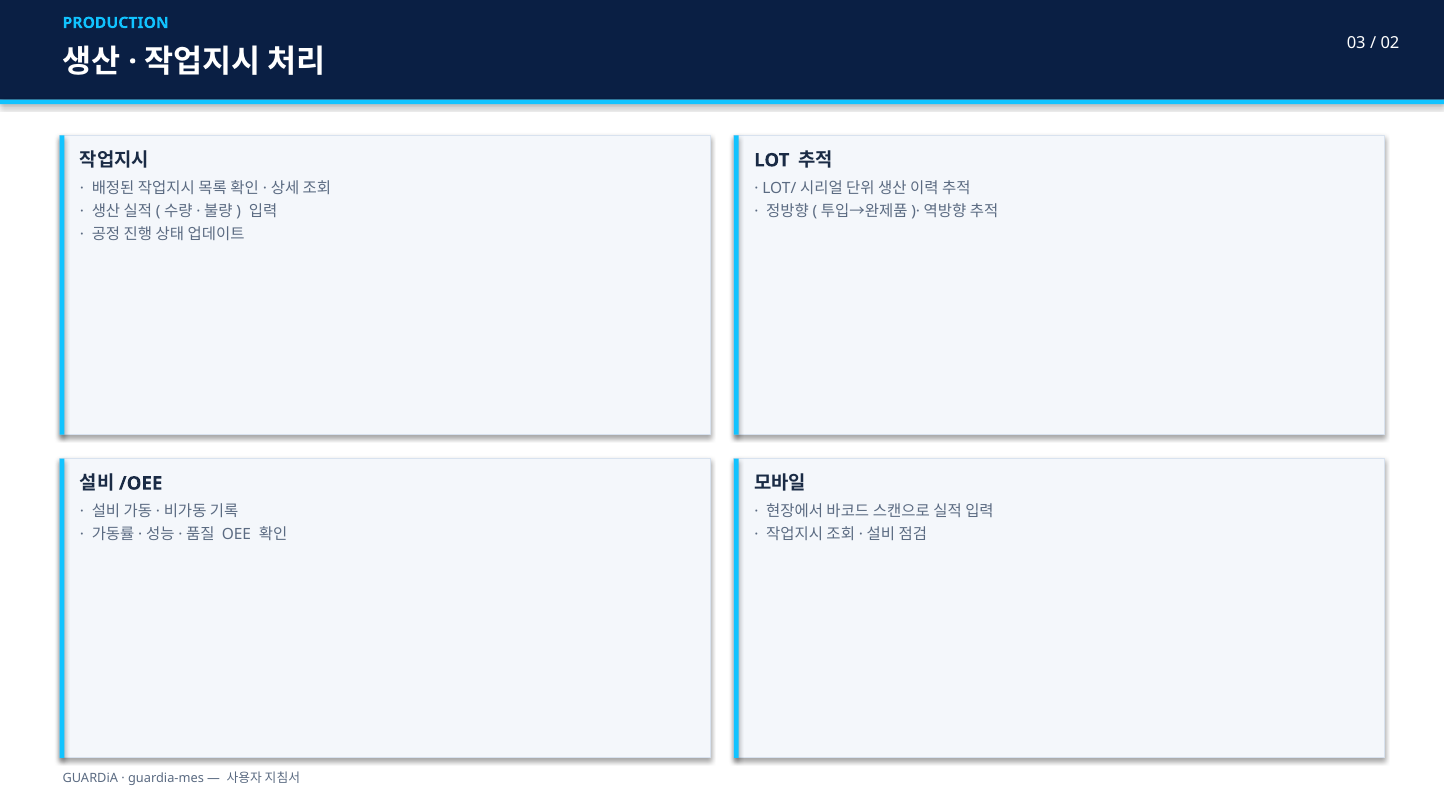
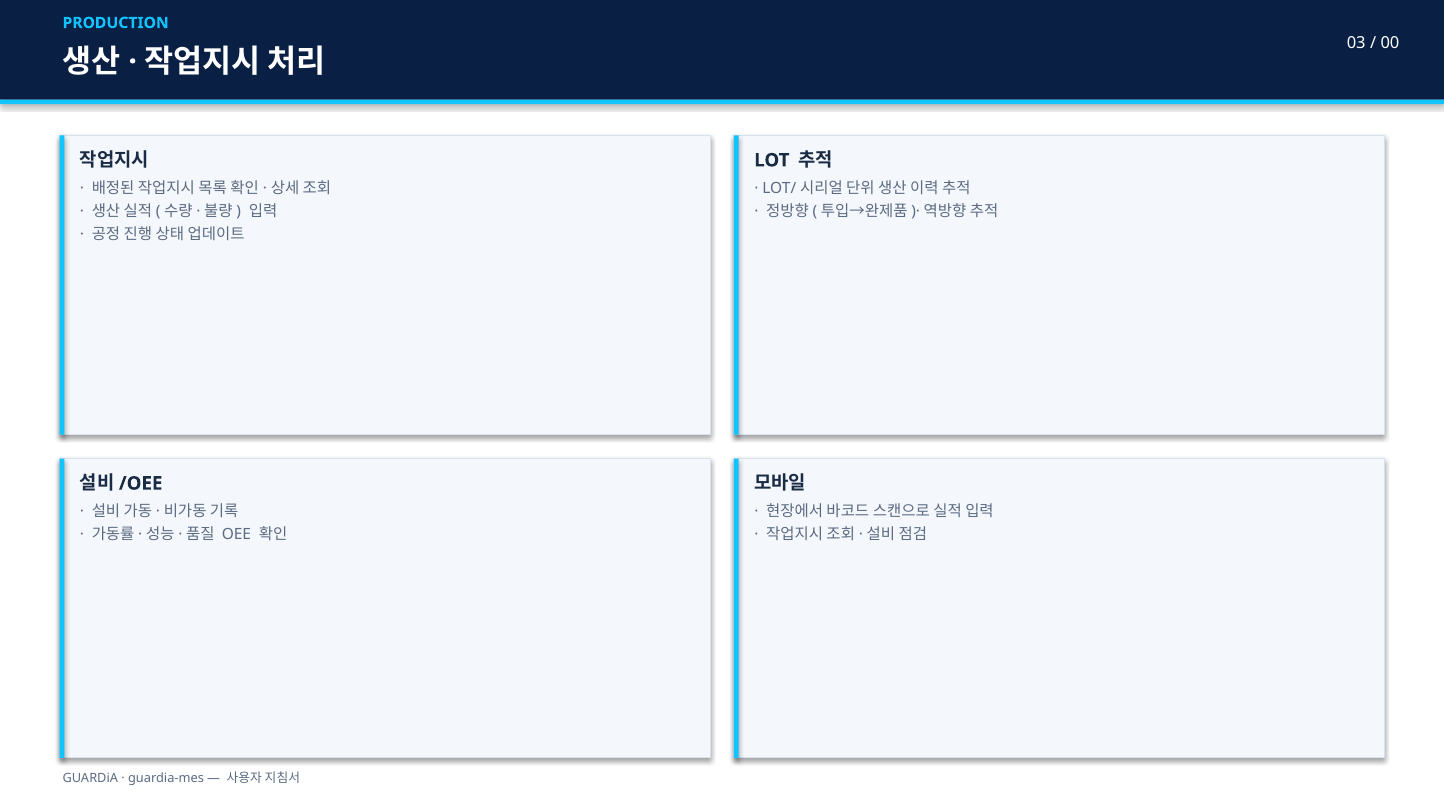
02: 02 -> 00 (1390, 43)
